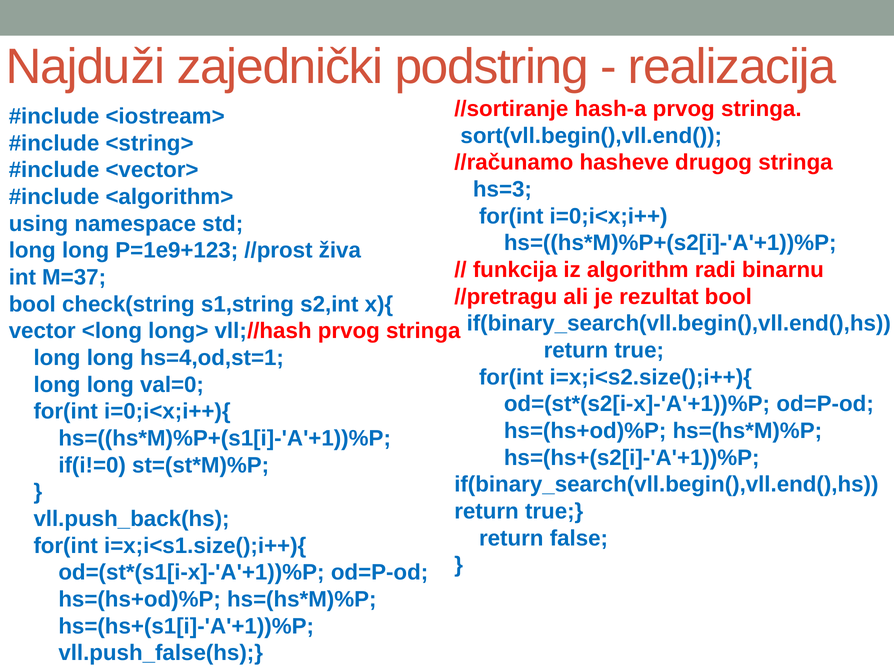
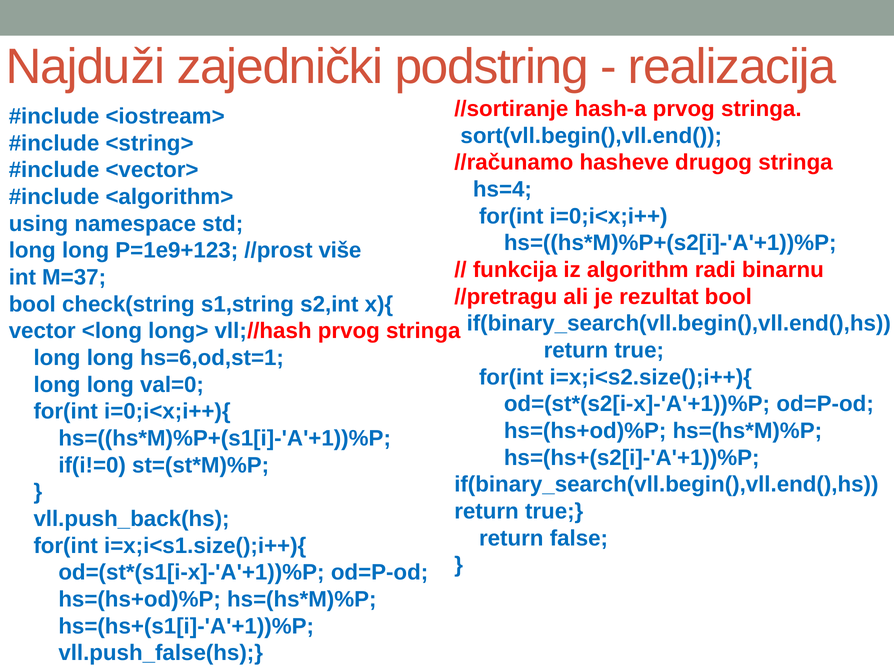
hs=3: hs=3 -> hs=4 (502, 189)
živa: živa -> više (340, 250)
hs=4,od,st=1: hs=4,od,st=1 -> hs=6,od,st=1 (212, 358)
